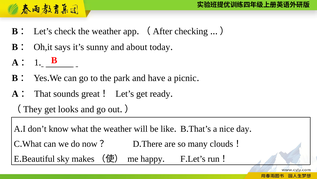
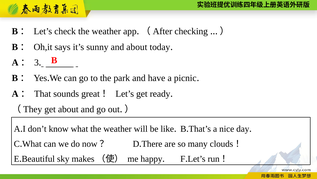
1: 1 -> 3 (36, 62)
get looks: looks -> about (68, 109)
